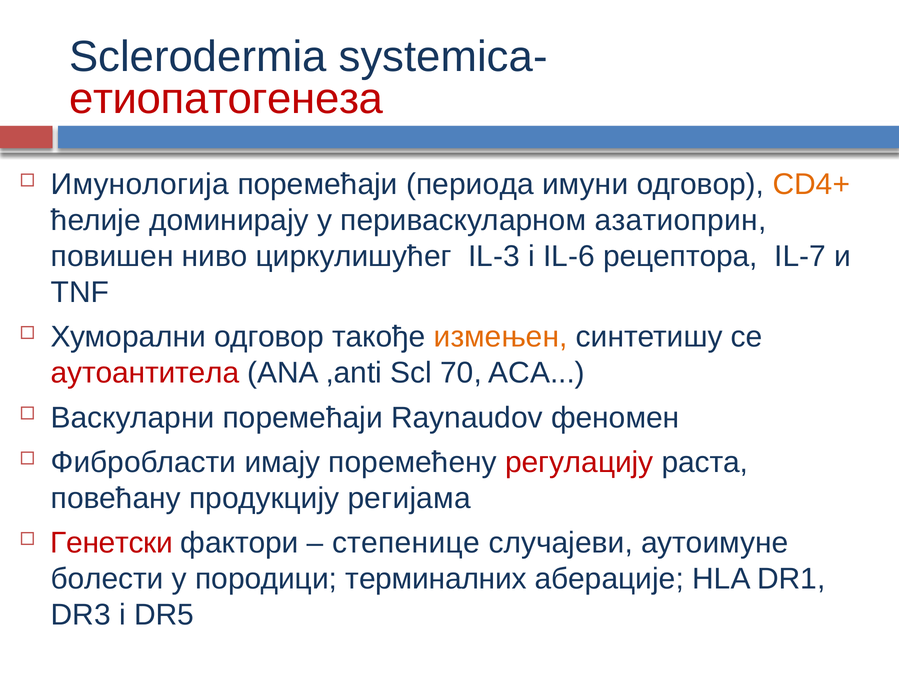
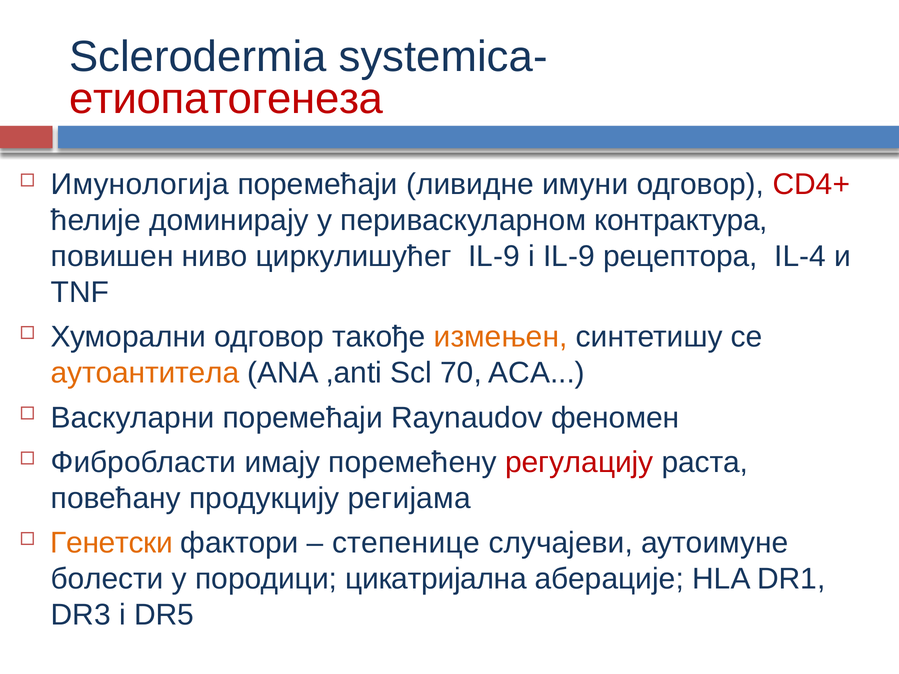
периода: периода -> ливидне (470, 185)
CD4+ colour: orange -> red (811, 185)
азатиоприн: азатиоприн -> контрактура (681, 221)
циркулишућег IL-3: IL-3 -> IL-9 (494, 257)
i IL-6: IL-6 -> IL-9 (569, 257)
IL-7: IL-7 -> IL-4 (800, 257)
аутоантитела colour: red -> orange (145, 373)
Генетски colour: red -> orange (112, 543)
терминалних: терминалних -> цикатријална (436, 579)
